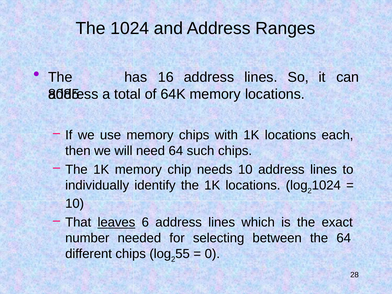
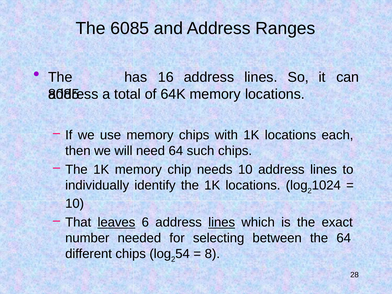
The 1024: 1024 -> 6085 (130, 28)
lines underline: none -> present (222, 222)
55: 55 -> 54 (183, 254)
0: 0 -> 8 (212, 254)
